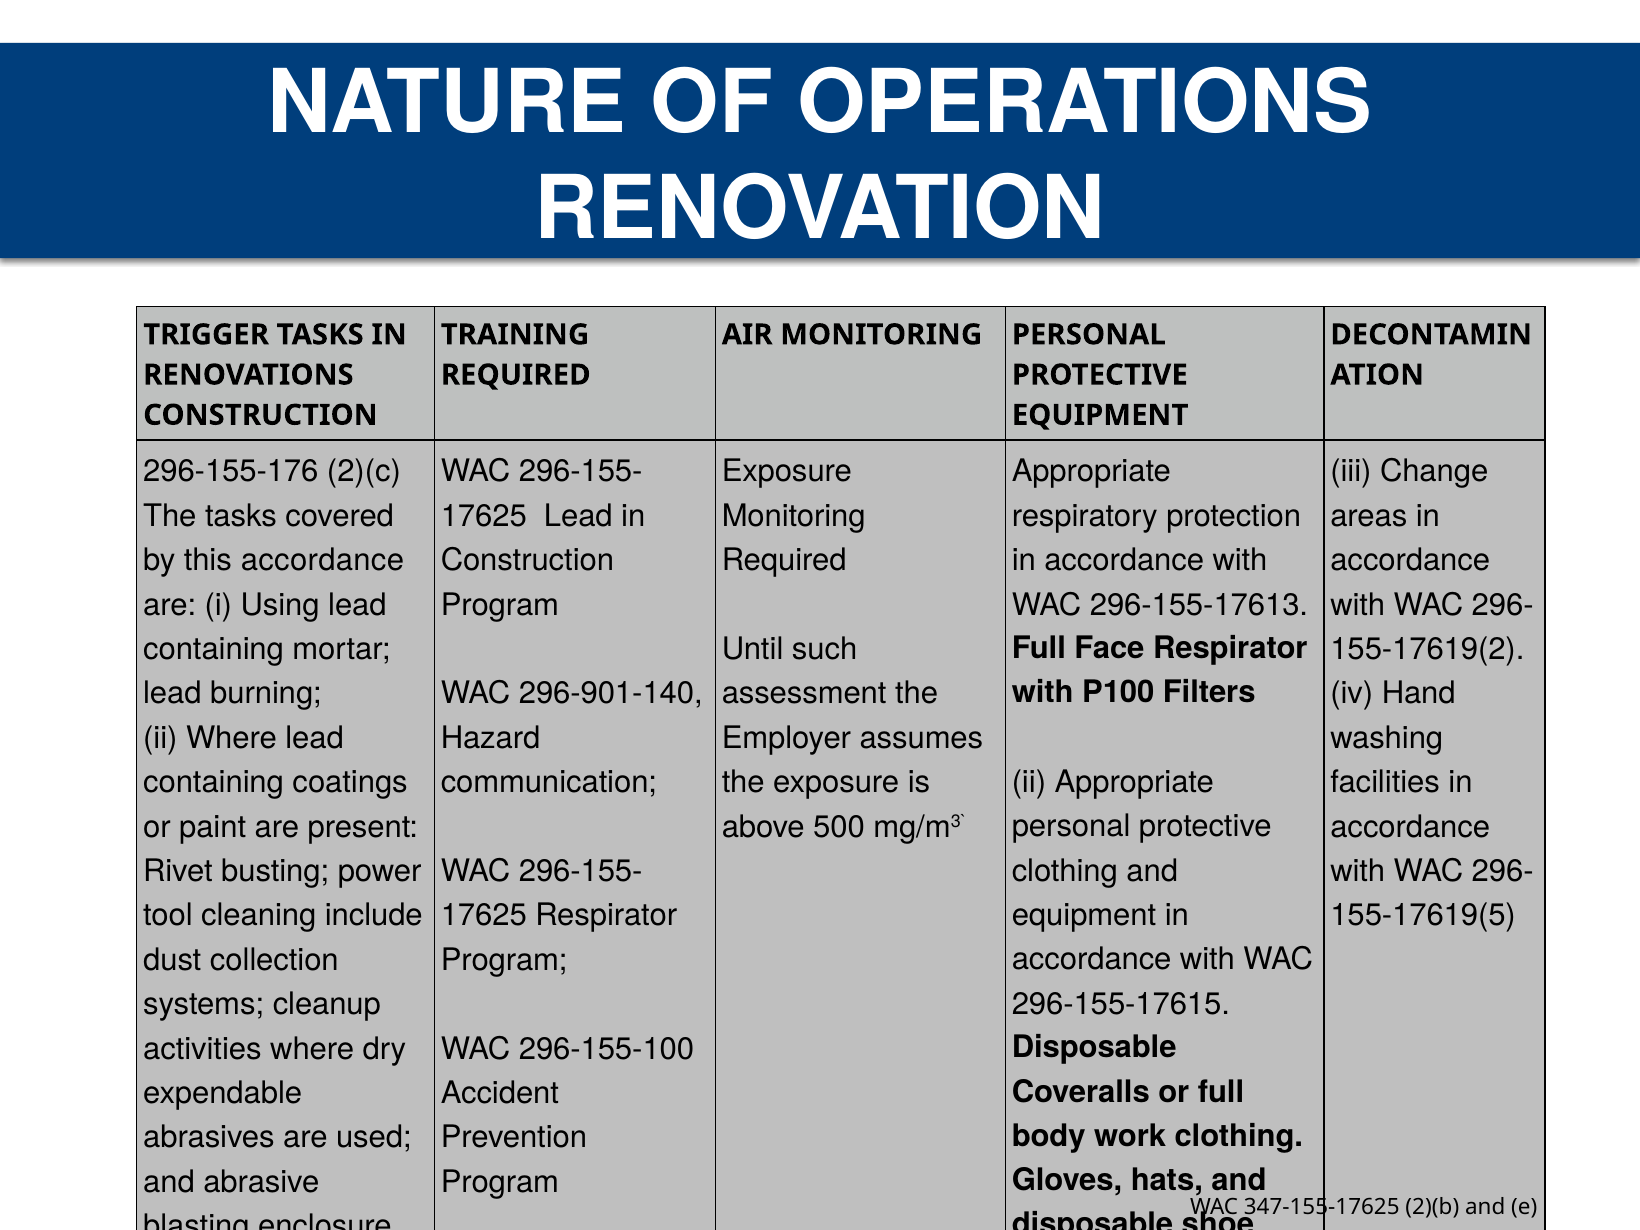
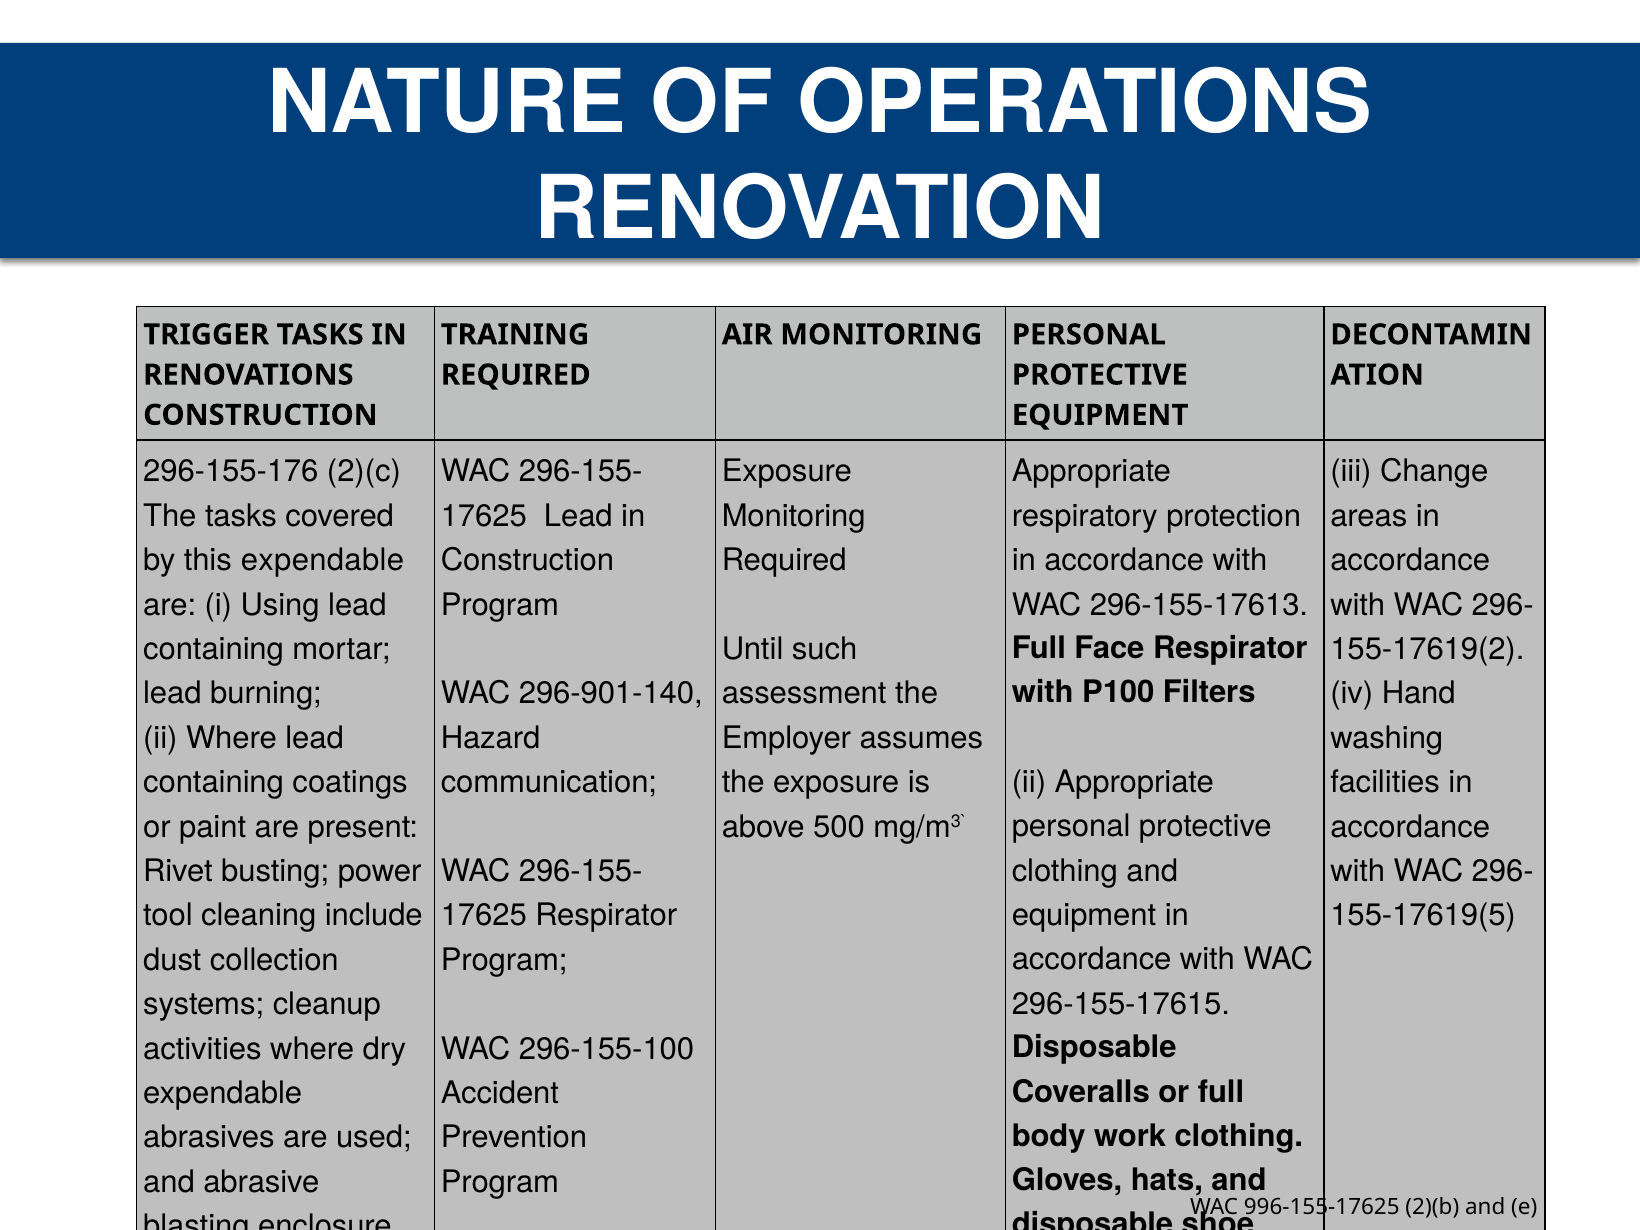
this accordance: accordance -> expendable (322, 560)
347-155-17625: 347-155-17625 -> 996-155-17625 (1322, 1207)
